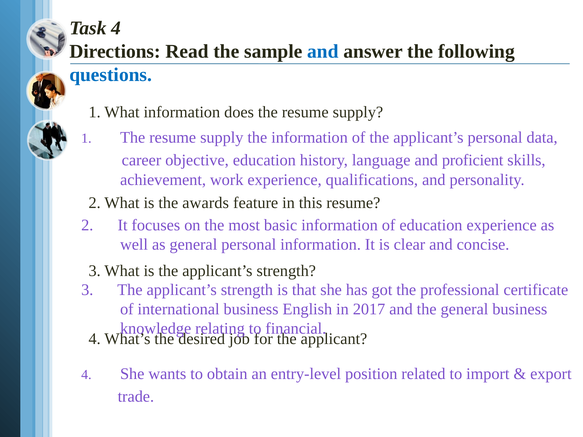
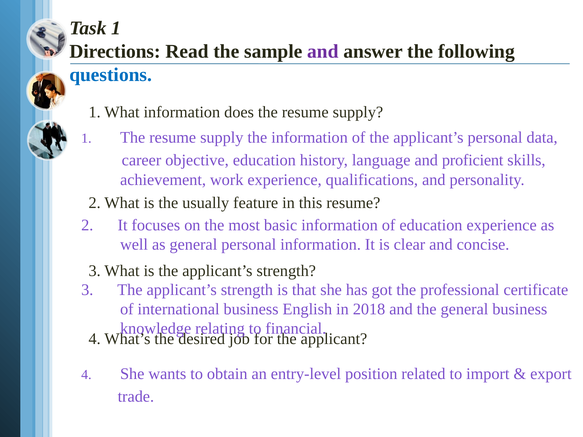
Task 4: 4 -> 1 (116, 28)
and colour: blue -> purple (323, 51)
awards: awards -> usually (206, 203)
2017: 2017 -> 2018 (369, 309)
